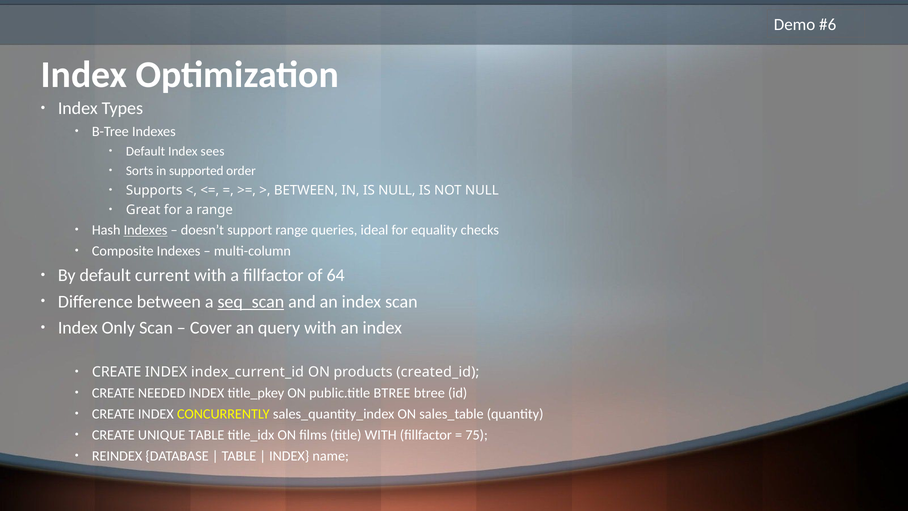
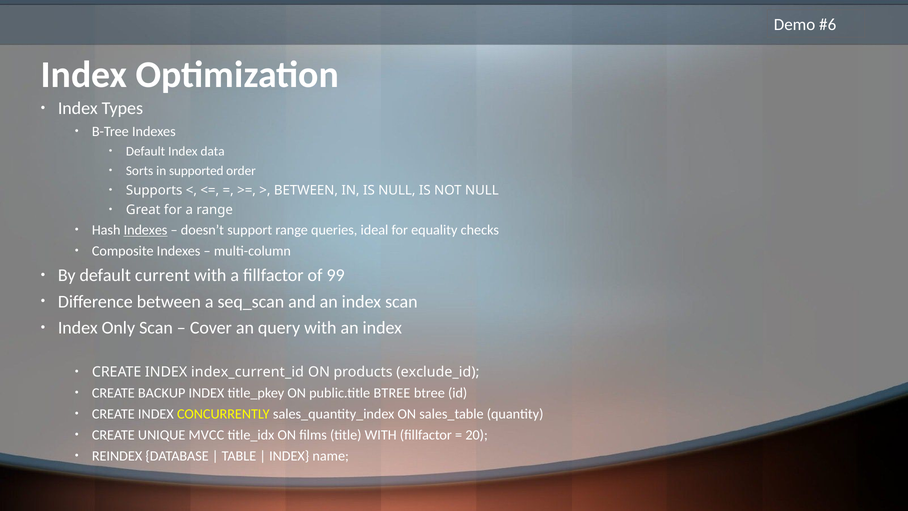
sees: sees -> data (213, 151)
64: 64 -> 99 (336, 275)
seq_scan underline: present -> none (251, 301)
created_id: created_id -> exclude_id (438, 372)
NEEDED: NEEDED -> BACKUP (162, 393)
UNIQUE TABLE: TABLE -> MVCC (206, 435)
75: 75 -> 20 (477, 435)
